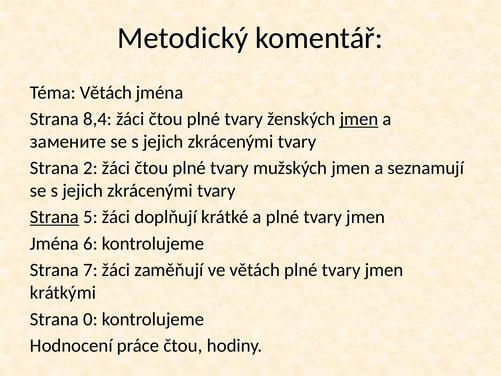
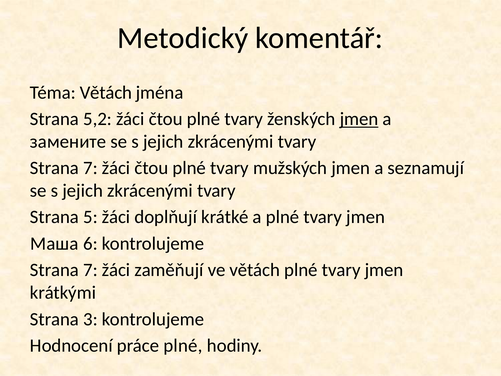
8,4: 8,4 -> 5,2 (98, 119)
2: 2 -> 7 (90, 168)
Strana underline: present -> none (54, 217)
Jména: Jména -> Маша (54, 243)
0: 0 -> 3 (90, 319)
práce čtou: čtou -> plné (183, 345)
